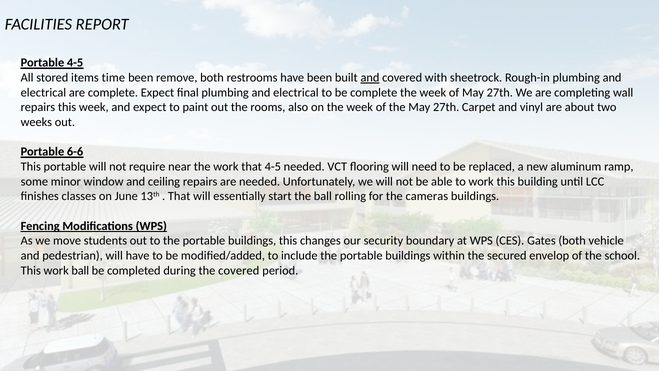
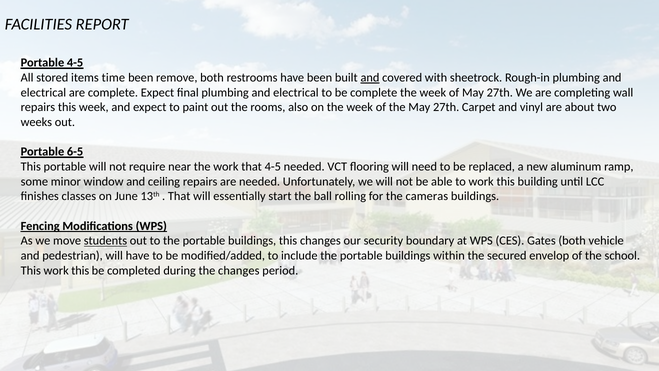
6-6: 6-6 -> 6-5 (75, 152)
students underline: none -> present (105, 241)
This work ball: ball -> this (80, 270)
the covered: covered -> changes (239, 270)
